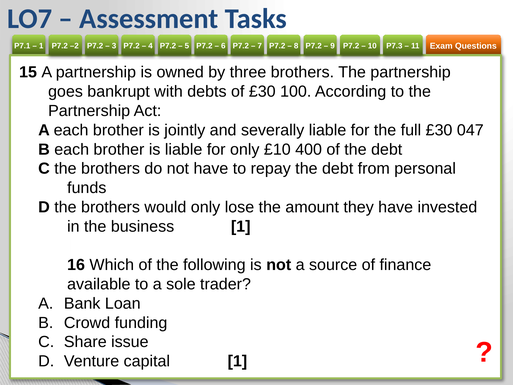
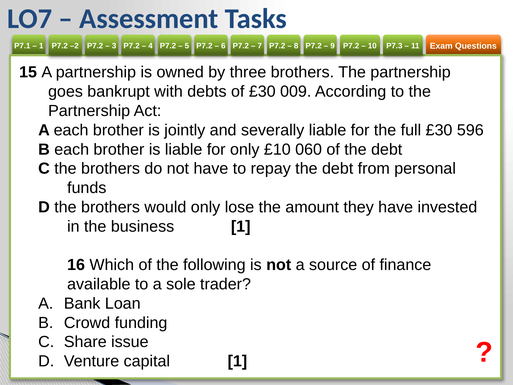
100: 100 -> 009 (296, 92)
047: 047 -> 596 (470, 130)
400: 400 -> 060 (309, 149)
